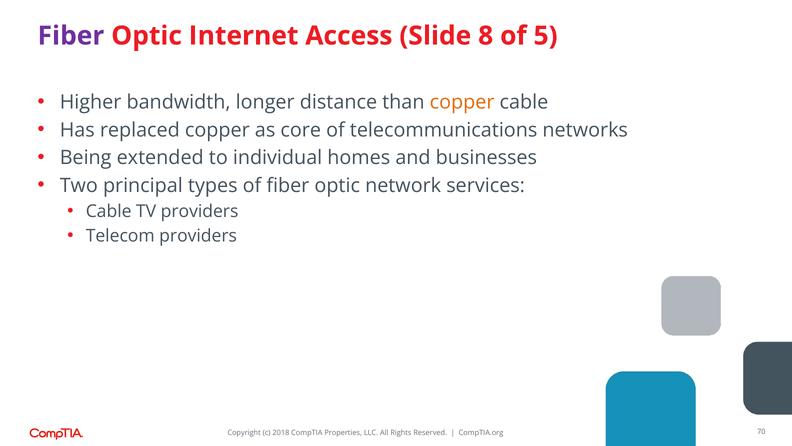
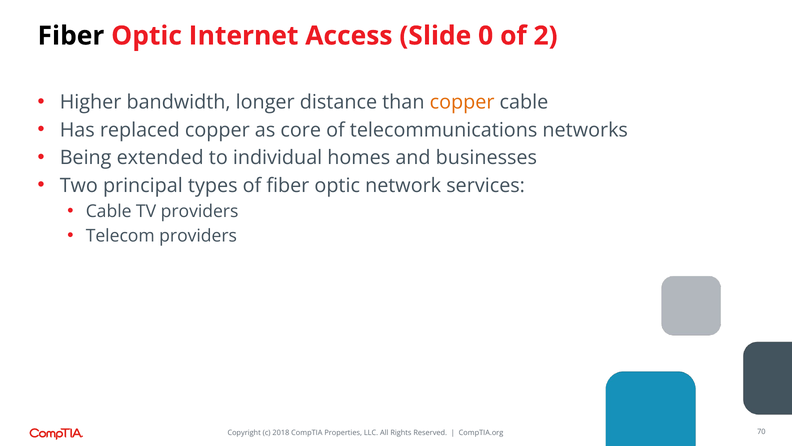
Fiber colour: purple -> black (71, 36)
8: 8 -> 0 (486, 36)
5: 5 -> 2 (546, 36)
